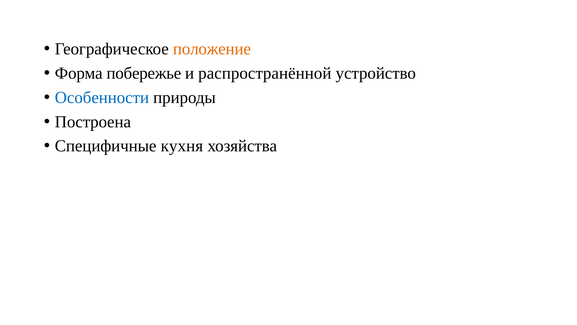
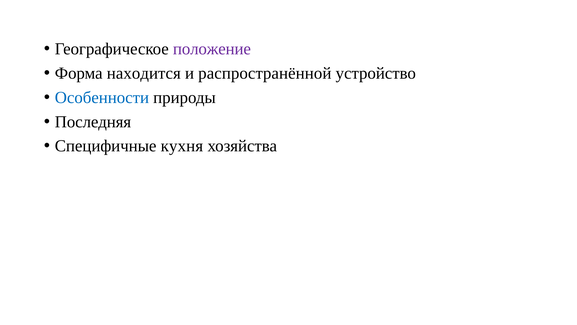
положение colour: orange -> purple (212, 49)
побережье: побережье -> находится (144, 73)
Построена: Построена -> Последняя (93, 122)
